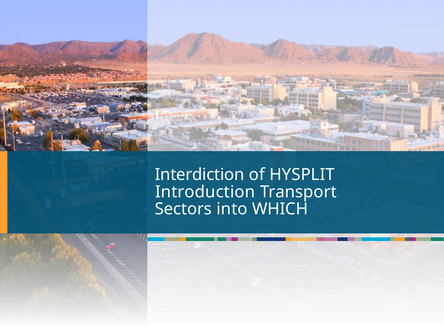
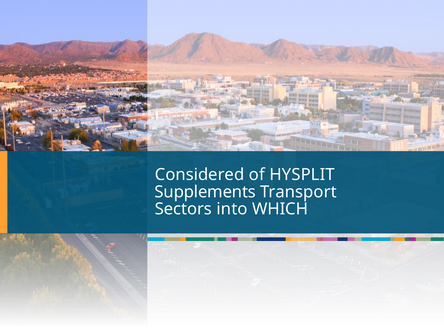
Interdiction: Interdiction -> Considered (200, 175)
Introduction: Introduction -> Supplements (205, 192)
